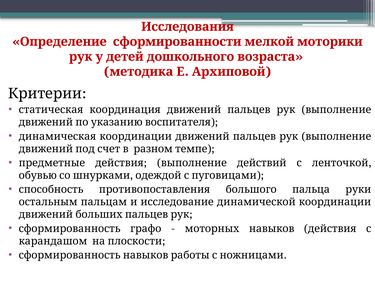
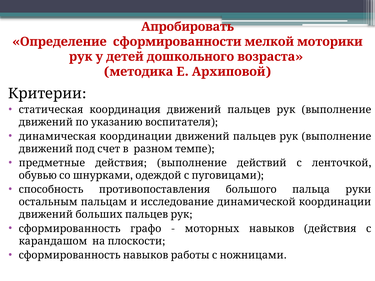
Исследования: Исследования -> Апробировать (188, 27)
